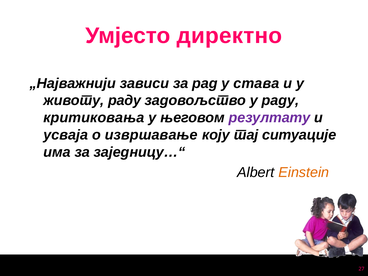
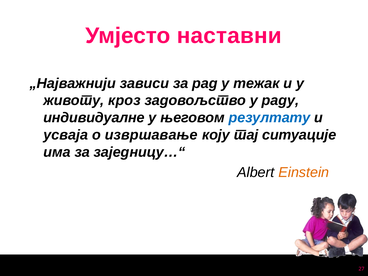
директно: директно -> наставни (229, 36)
става: става -> тежак (256, 83)
животу раду: раду -> кроз (124, 100)
критиковања: критиковања -> индивидуалне (94, 118)
резултату colour: purple -> blue (270, 118)
